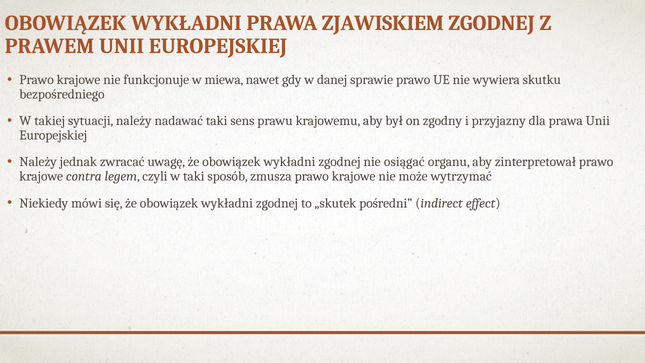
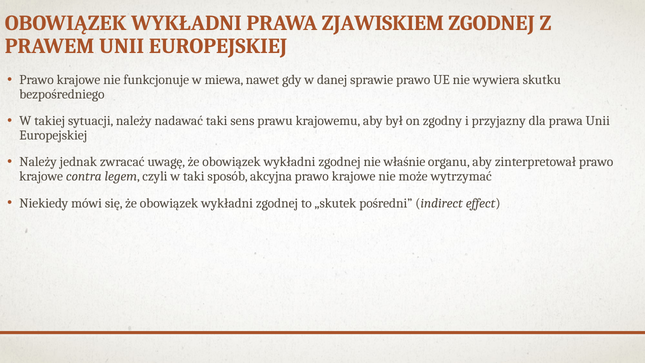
osiągać: osiągać -> właśnie (404, 162)
zmusza: zmusza -> akcyjna (271, 176)
